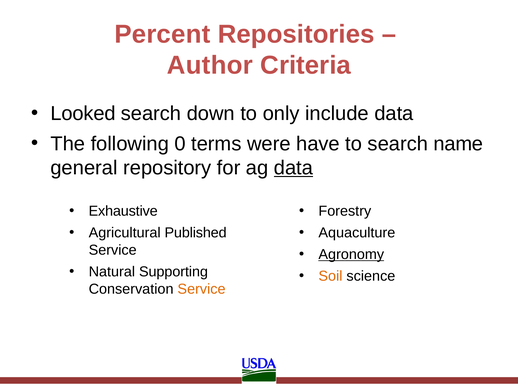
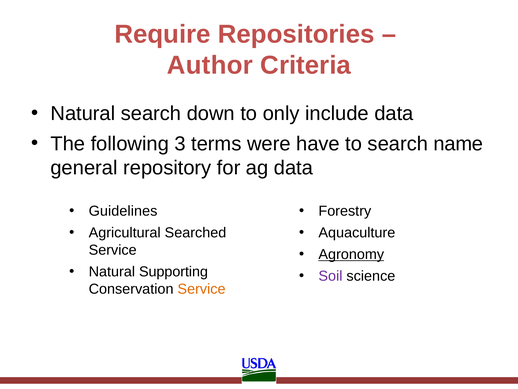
Percent: Percent -> Require (162, 34)
Looked: Looked -> Natural (83, 113)
0: 0 -> 3 (180, 144)
data underline: present -> none (293, 168)
Exhaustive: Exhaustive -> Guidelines (123, 211)
Published: Published -> Searched (195, 233)
Soil colour: orange -> purple (330, 276)
